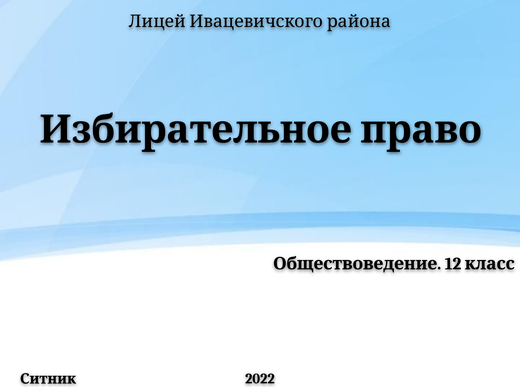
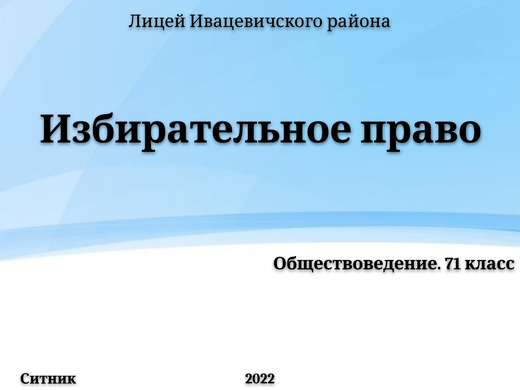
12: 12 -> 71 (453, 264)
